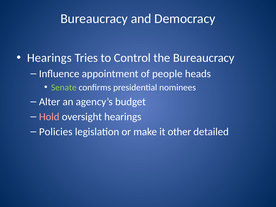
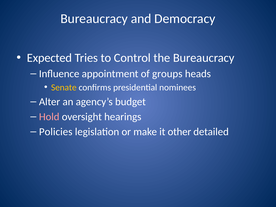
Hearings: Hearings -> Expected (49, 58)
people: people -> groups (167, 74)
Senate colour: light green -> yellow (64, 87)
